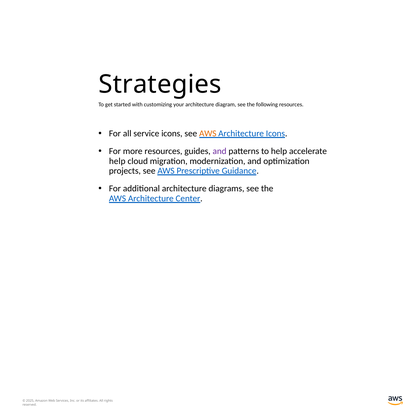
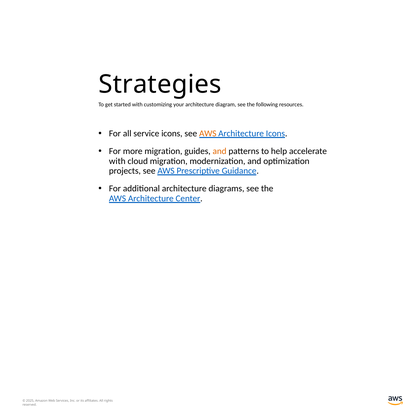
more resources: resources -> migration (163, 151)
and colour: purple -> orange (220, 151)
help: help -> with (117, 161)
